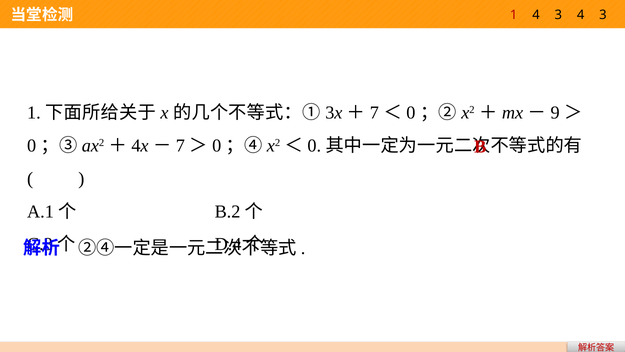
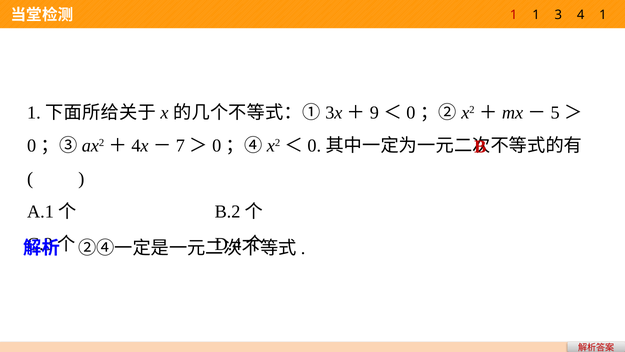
4: 4 -> 1 (536, 15)
3 4 3: 3 -> 1 (603, 15)
7: 7 -> 9 (374, 113)
9: 9 -> 5 (555, 113)
